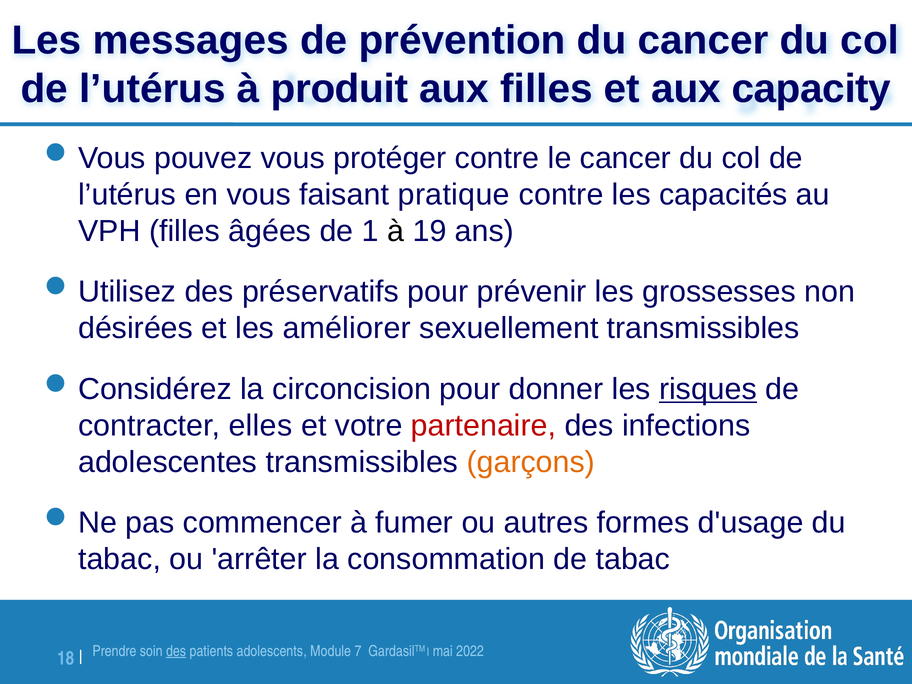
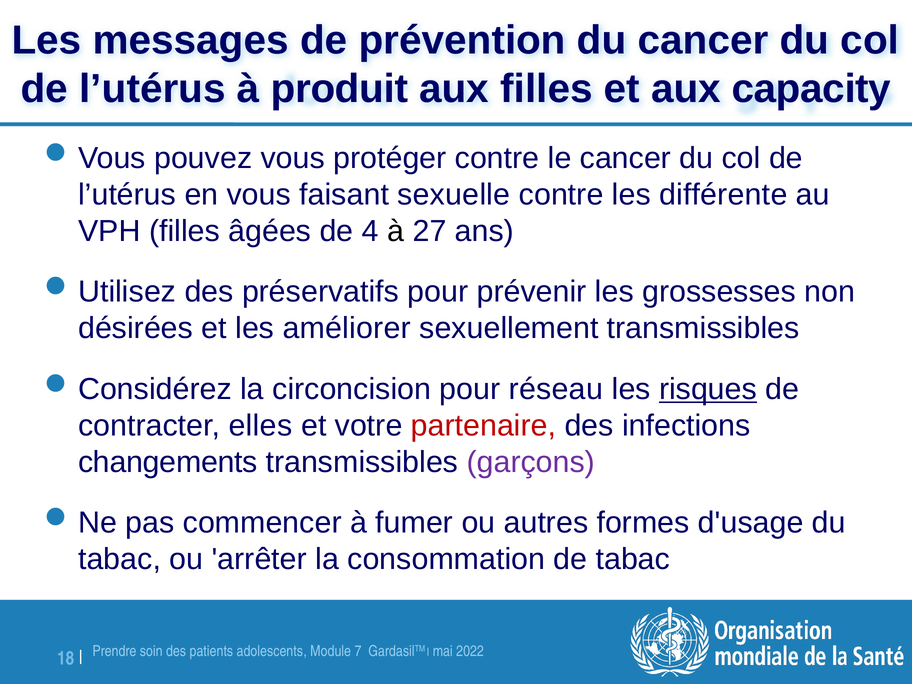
pratique: pratique -> sexuelle (454, 195)
capacités: capacités -> différente (723, 195)
1: 1 -> 4 (370, 231)
19: 19 -> 27 (430, 231)
donner: donner -> réseau (556, 389)
adolescentes: adolescentes -> changements (168, 462)
garçons colour: orange -> purple (531, 462)
des underline: present -> none (176, 651)
